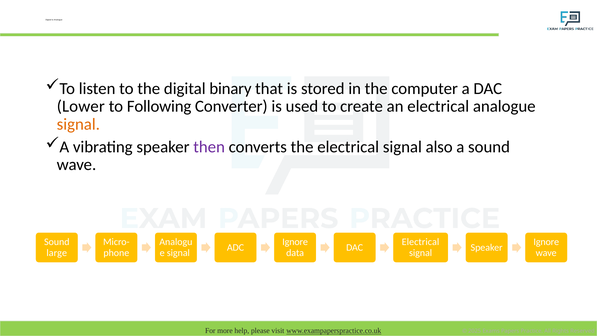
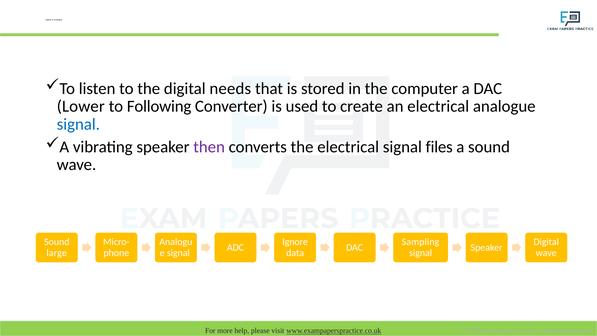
binary: binary -> needs (230, 89)
signal colour: orange -> blue (78, 124)
also: also -> files (439, 147)
Electrical: Electrical -> Sampling (421, 242)
Ignore: Ignore -> Digital (546, 242)
